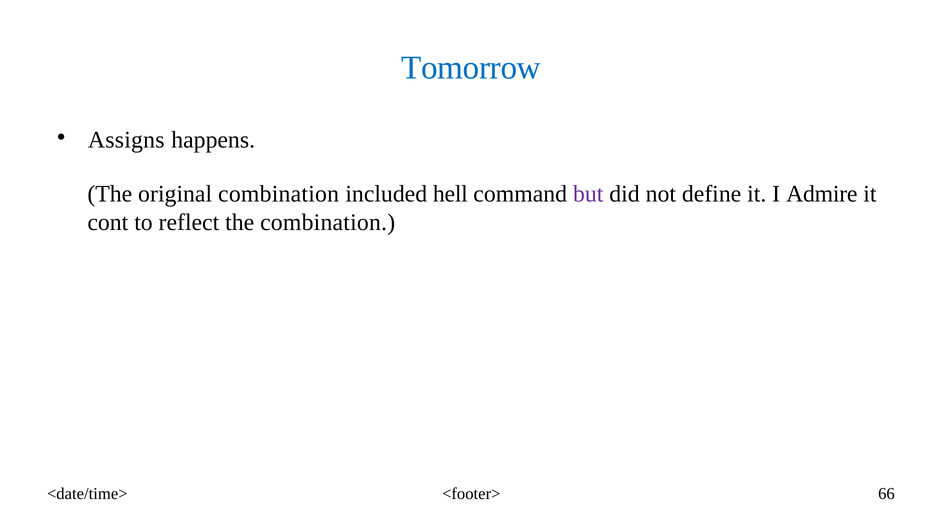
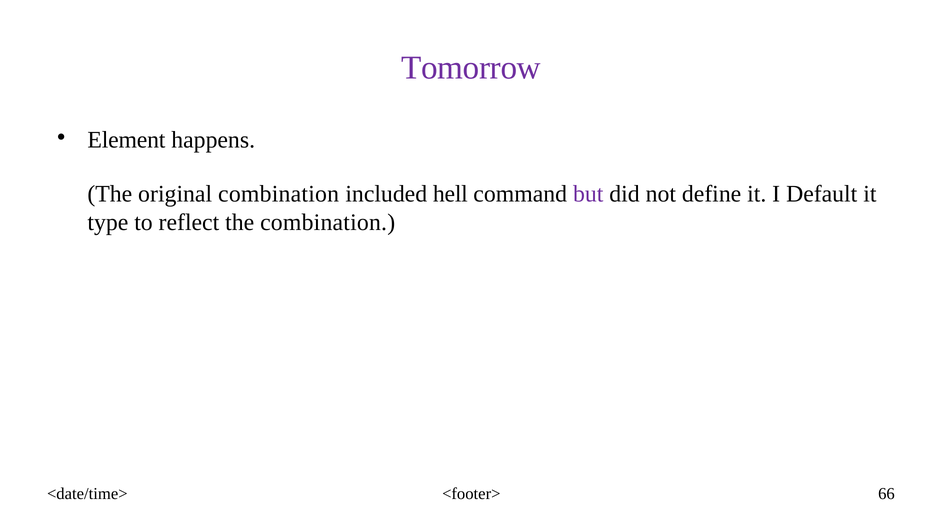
Tomorrow colour: blue -> purple (471, 68)
Assigns: Assigns -> Element (126, 140)
Admire: Admire -> Default (822, 194)
cont: cont -> type (108, 223)
